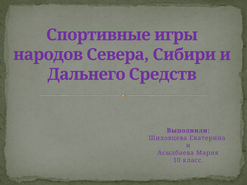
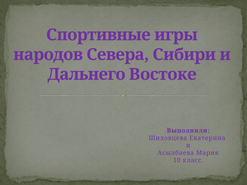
Средств: Средств -> Востоке (163, 74)
